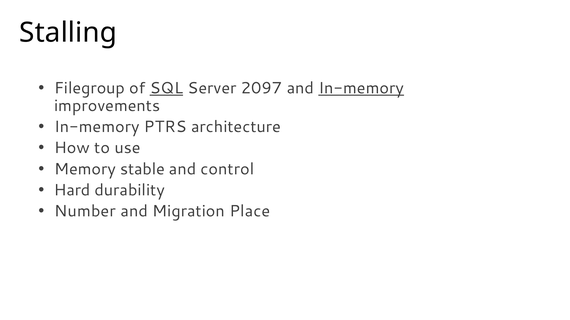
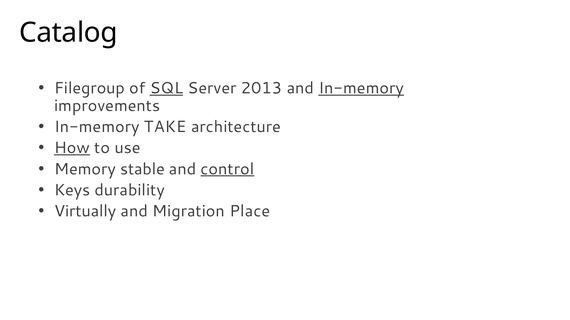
Stalling: Stalling -> Catalog (68, 33)
2097: 2097 -> 2013 (262, 88)
PTRS: PTRS -> TAKE (165, 127)
How underline: none -> present (72, 148)
control underline: none -> present (227, 169)
Hard: Hard -> Keys (72, 190)
Number: Number -> Virtually (85, 211)
